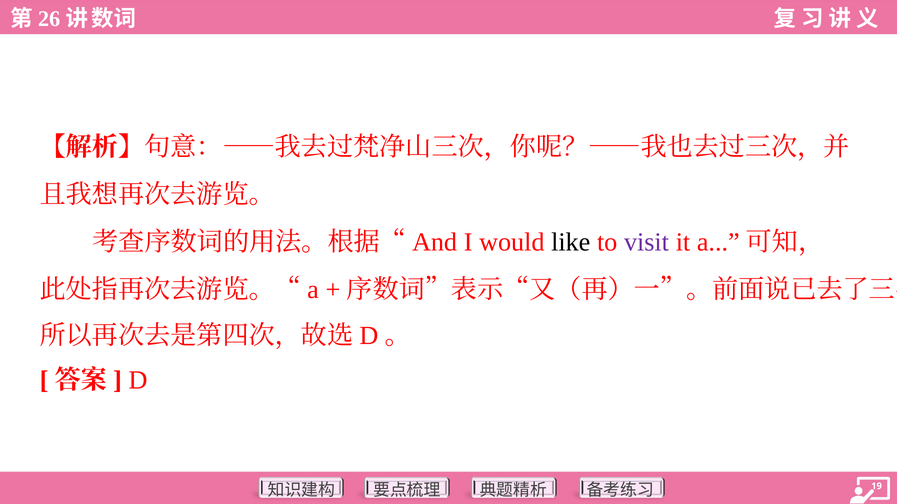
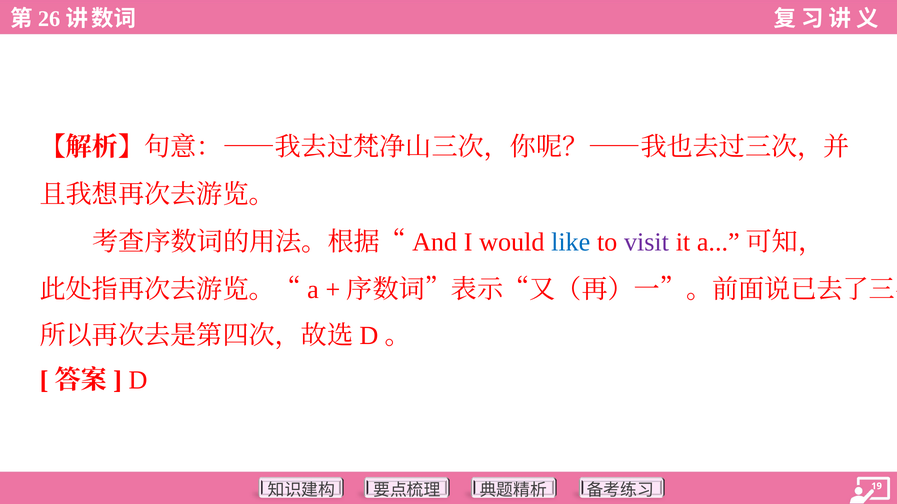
like colour: black -> blue (571, 242)
